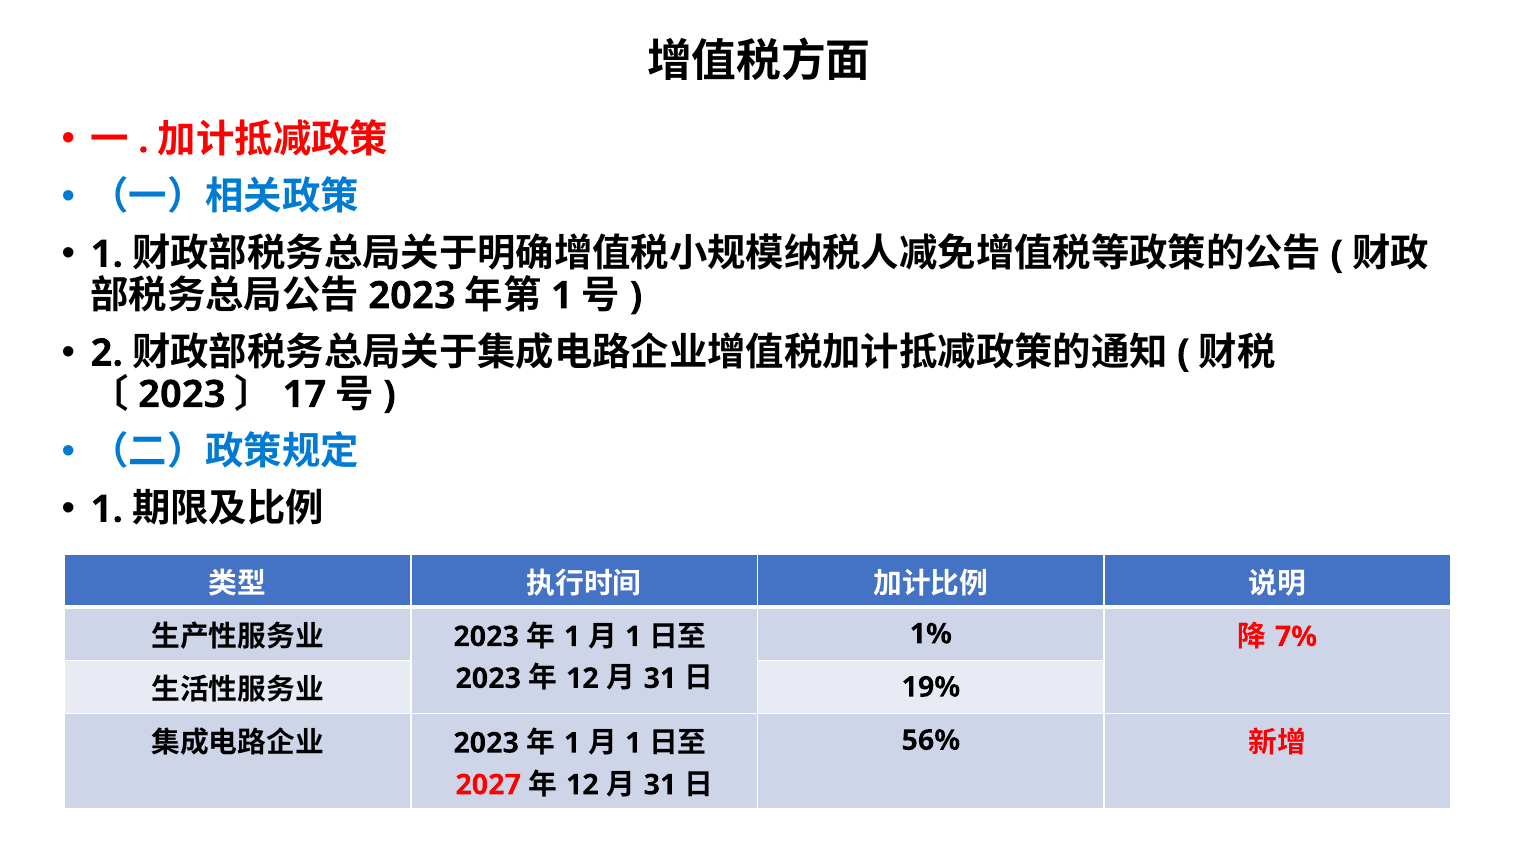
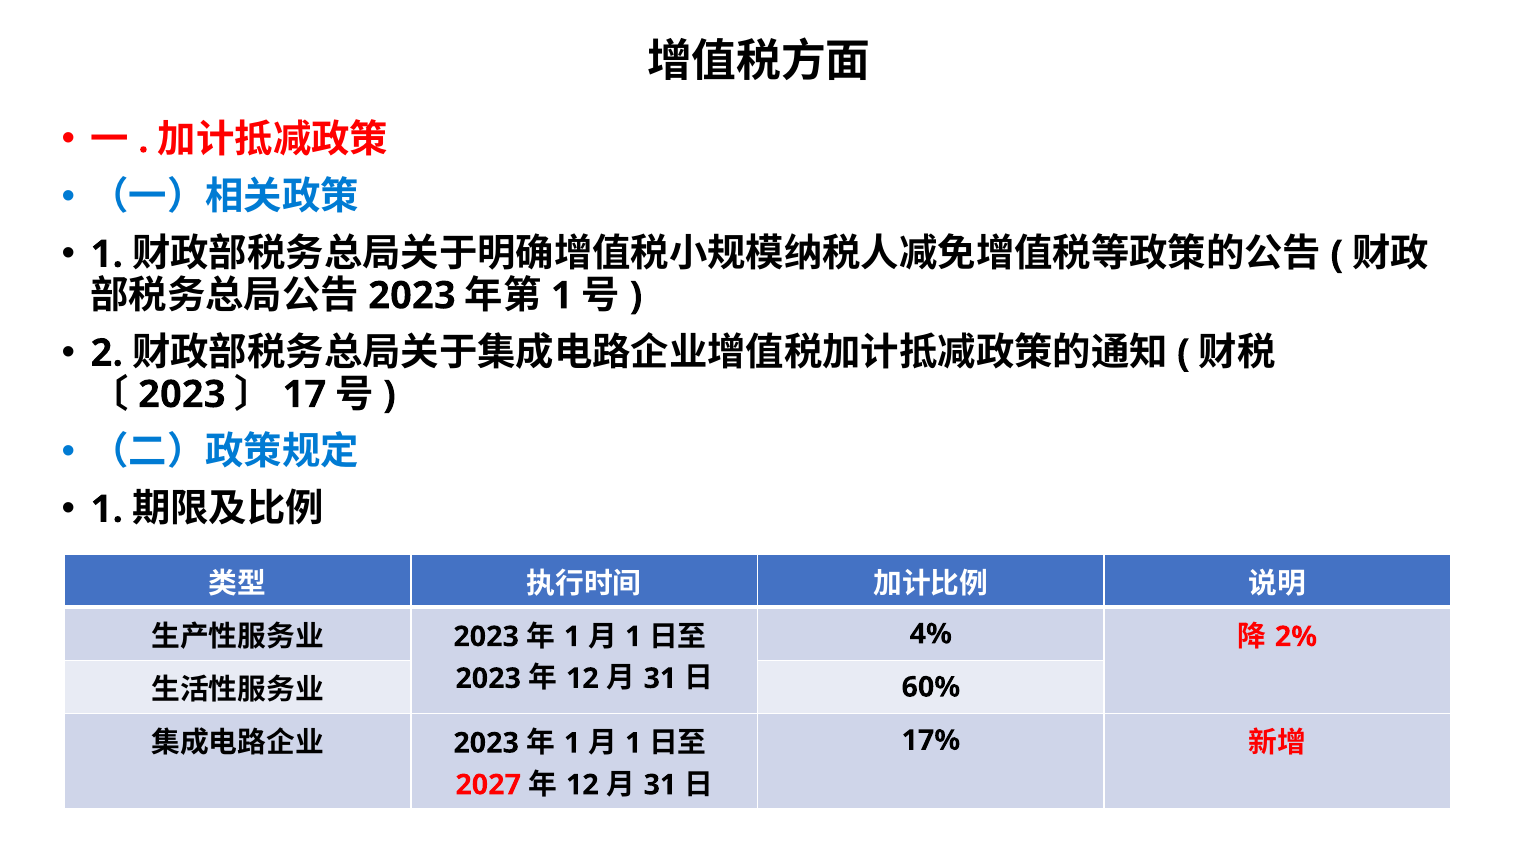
1%: 1% -> 4% (931, 634)
7%: 7% -> 2% (1296, 637)
19%: 19% -> 60% (931, 687)
56%: 56% -> 17% (931, 740)
